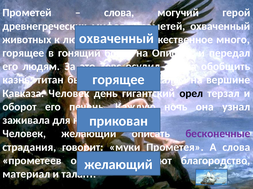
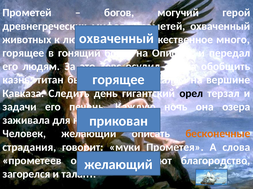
слова: слова -> богов (119, 13)
Кавказа Человек: Человек -> Следить (69, 94)
оборот: оборот -> задачи (20, 107)
узнал: узнал -> озера (236, 107)
бесконечные colour: purple -> orange (218, 134)
материал: материал -> загорелся (26, 175)
